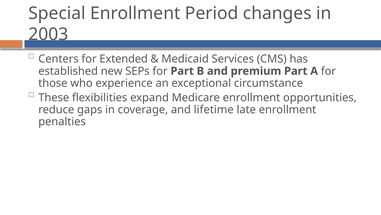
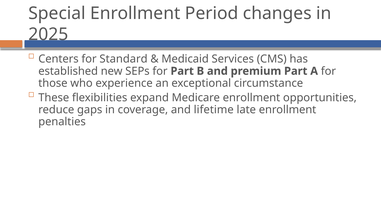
2003: 2003 -> 2025 (48, 34)
Extended: Extended -> Standard (124, 59)
